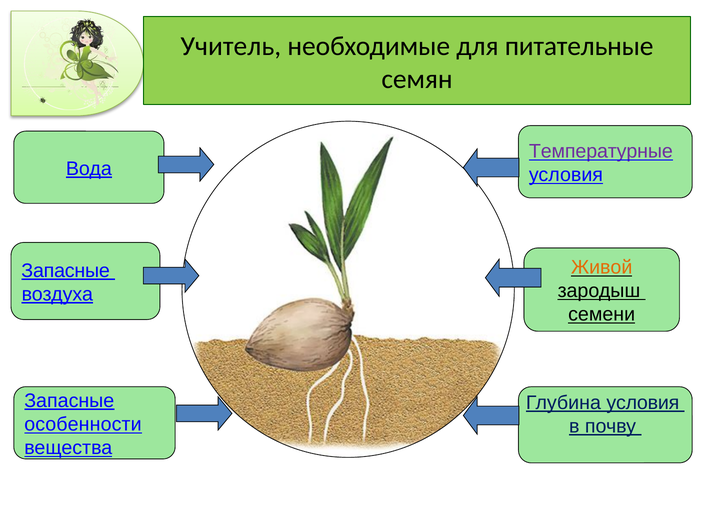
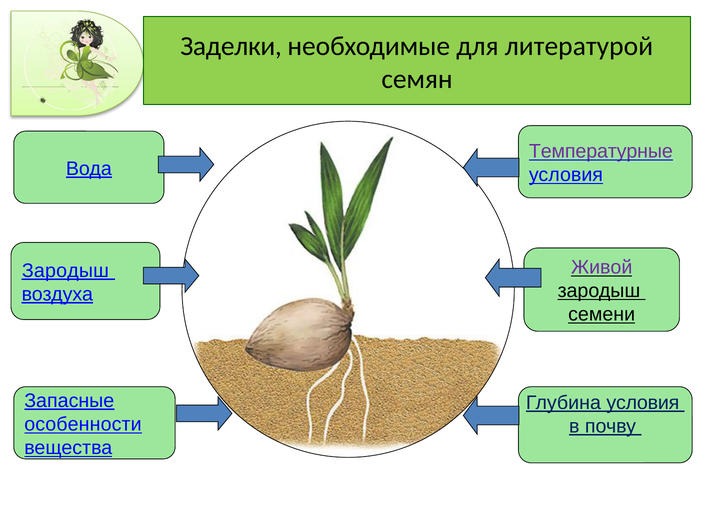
Учитель: Учитель -> Заделки (231, 46)
питательные: питательные -> литературой (579, 46)
Живой colour: orange -> purple (602, 268)
Запасные: Запасные -> Зародыш (65, 271)
